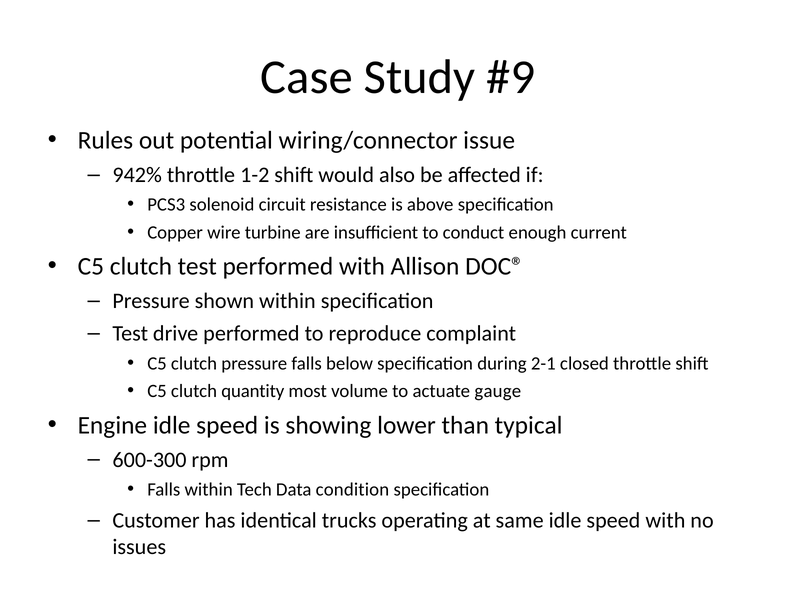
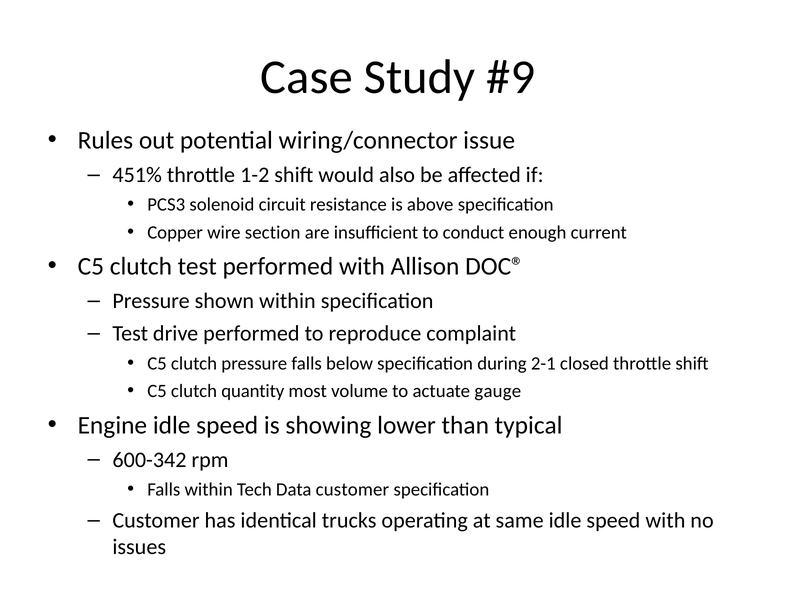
942%: 942% -> 451% (137, 175)
turbine: turbine -> section (273, 232)
600-300: 600-300 -> 600-342 (149, 460)
Data condition: condition -> customer (352, 489)
